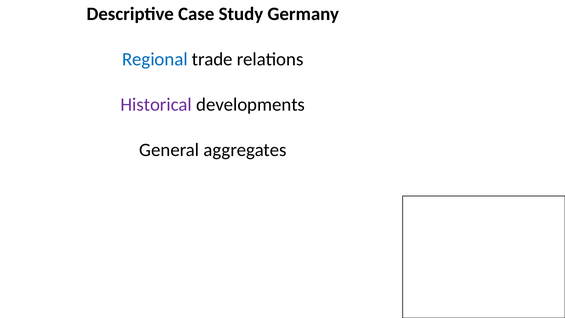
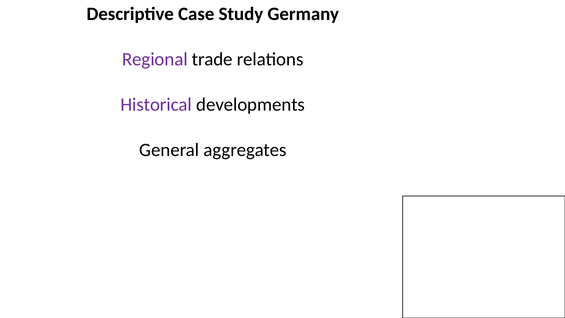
Regional colour: blue -> purple (155, 59)
